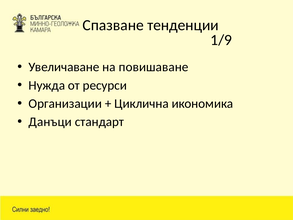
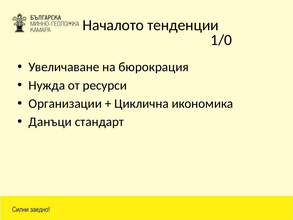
Спазване: Спазване -> Началото (113, 25)
1/9: 1/9 -> 1/0 (221, 40)
повишаване: повишаване -> бюрокрация (154, 67)
